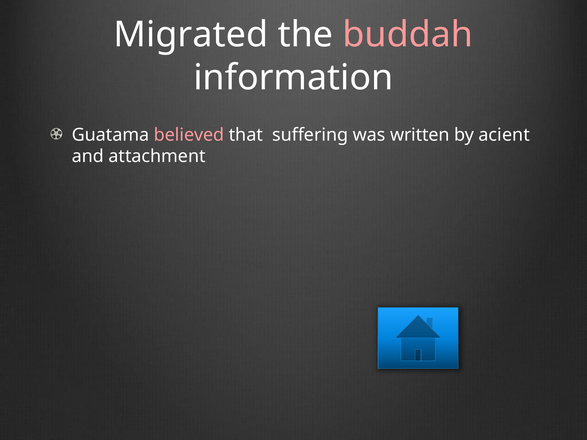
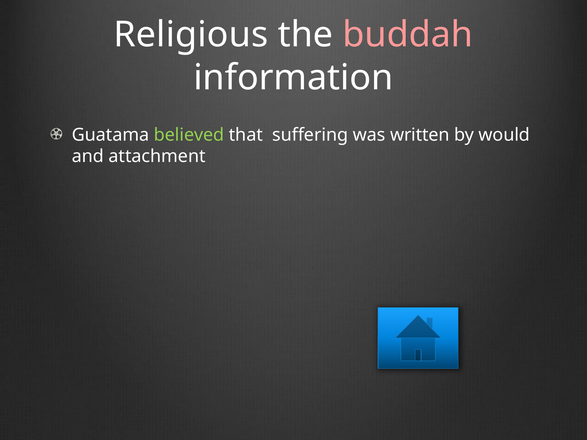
Migrated: Migrated -> Religious (191, 35)
believed colour: pink -> light green (189, 135)
acient: acient -> would (504, 135)
